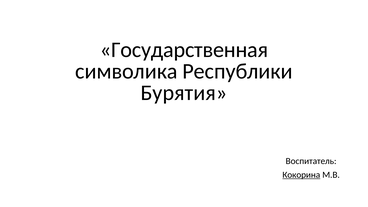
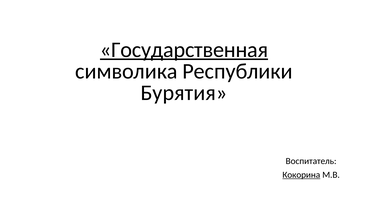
Государственная underline: none -> present (184, 50)
